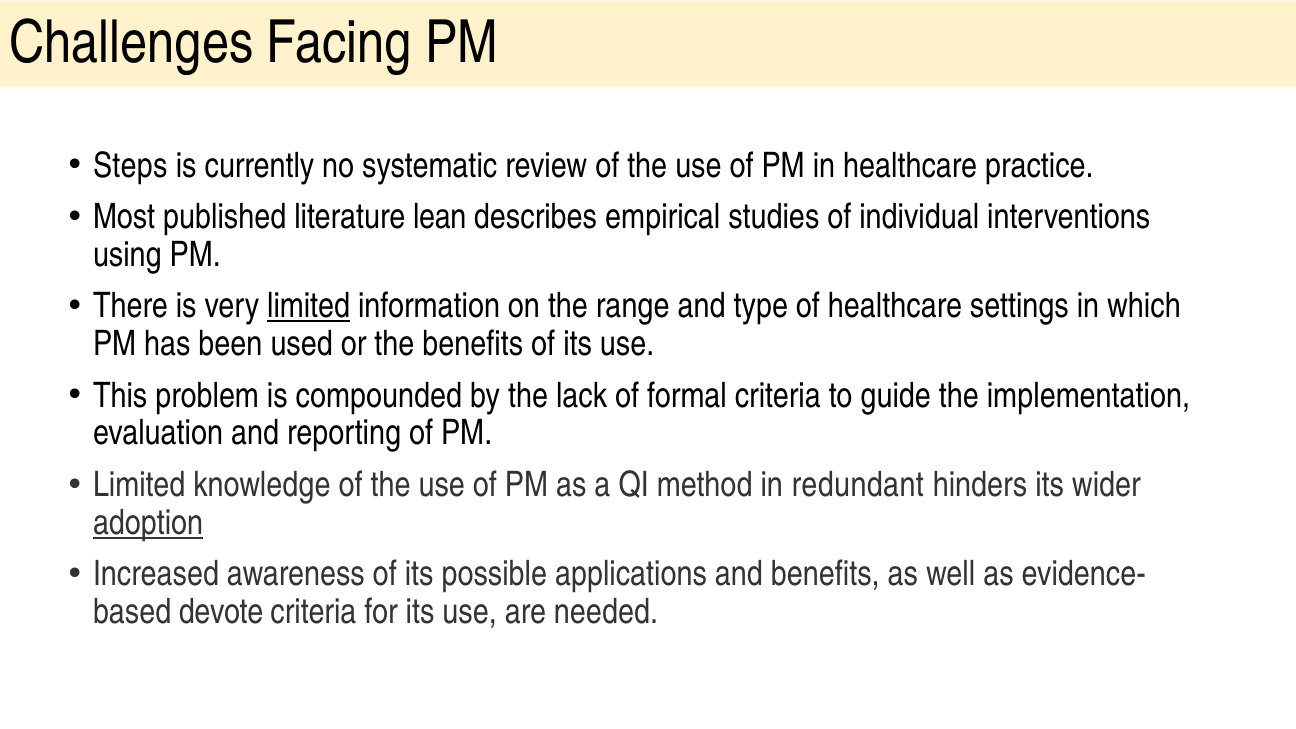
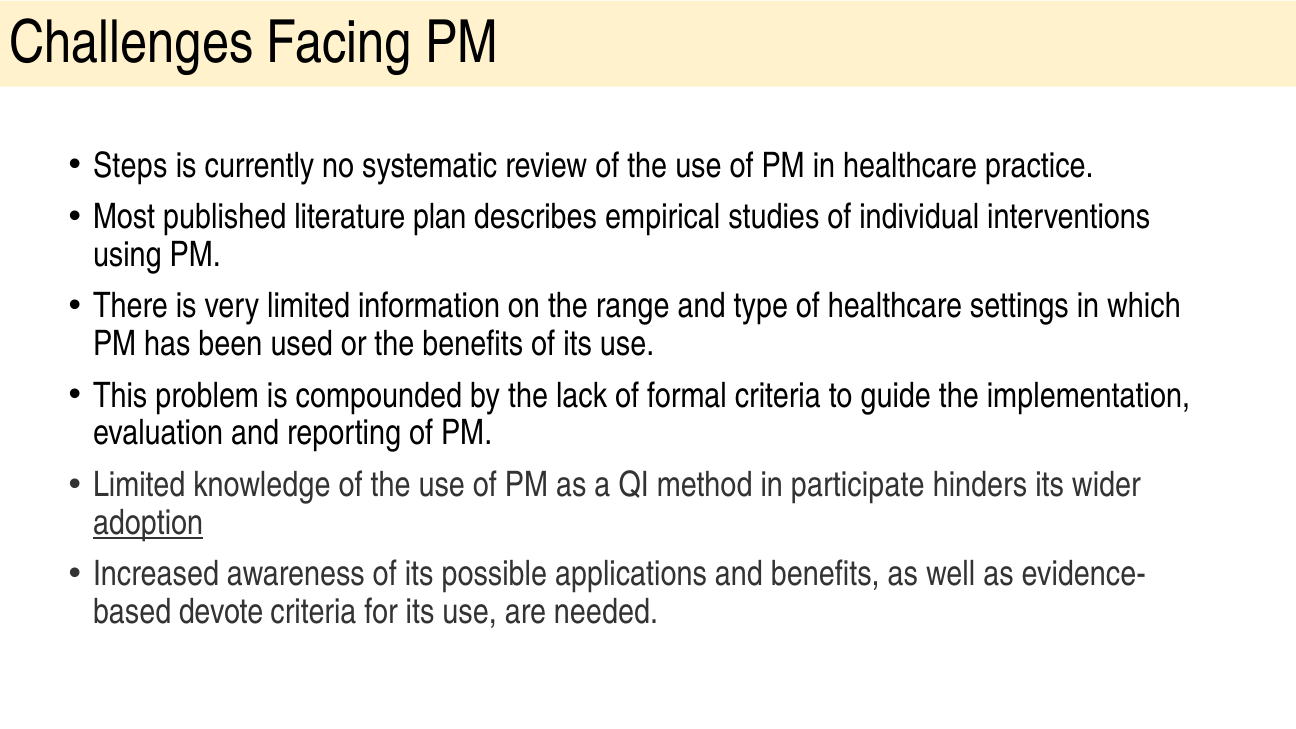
lean: lean -> plan (440, 217)
limited underline: present -> none (309, 306)
redundant: redundant -> participate (858, 485)
